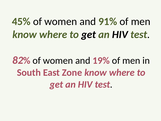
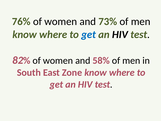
45%: 45% -> 76% (21, 22)
91%: 91% -> 73% (108, 22)
get colour: black -> blue (89, 34)
19%: 19% -> 58% (101, 60)
